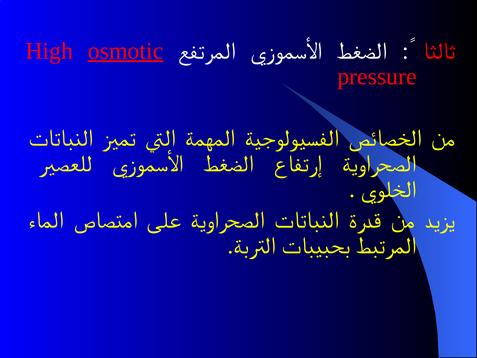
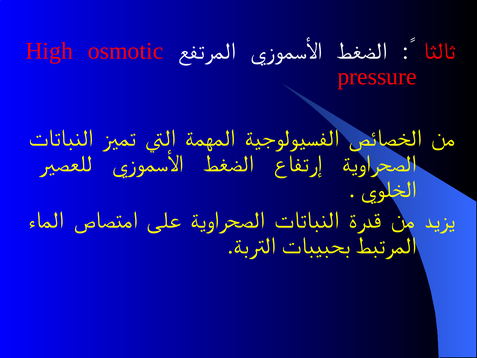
osmotic underline: present -> none (126, 51)
